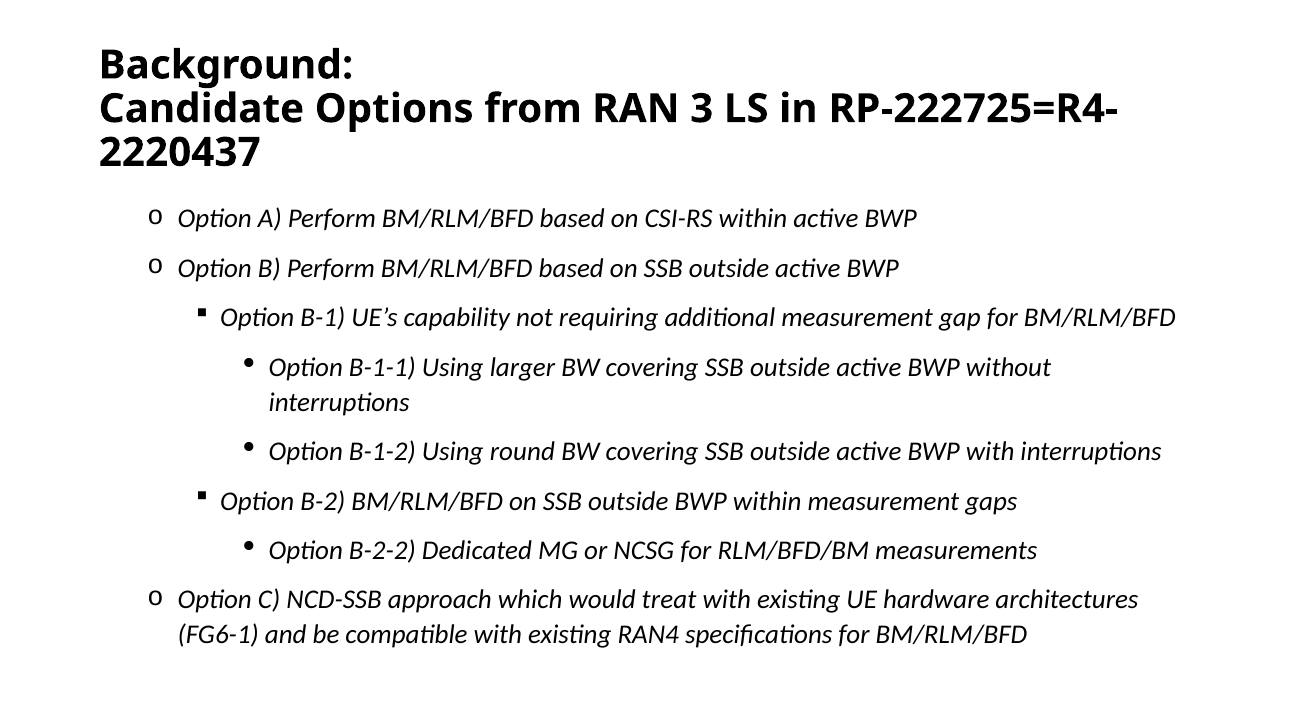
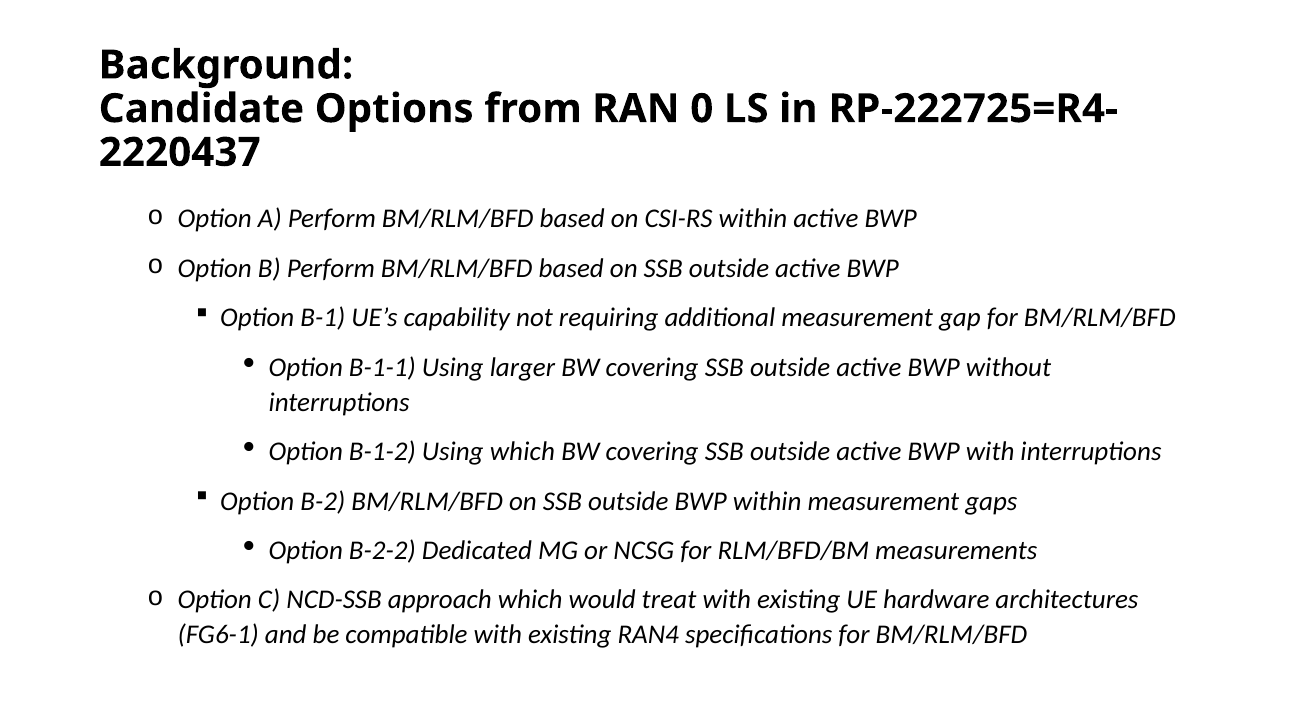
3: 3 -> 0 (702, 109)
Using round: round -> which (522, 452)
